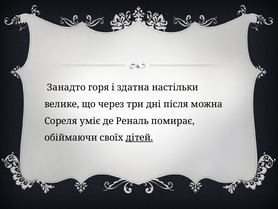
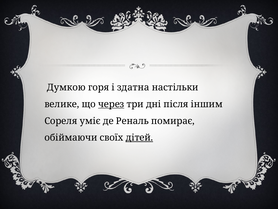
Занадто: Занадто -> Думкою (66, 87)
через underline: none -> present (111, 104)
можна: можна -> іншим (207, 104)
